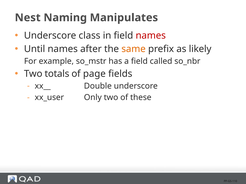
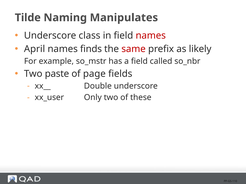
Nest: Nest -> Tilde (28, 18)
Until: Until -> April (35, 49)
after: after -> finds (91, 49)
same colour: orange -> red (134, 49)
totals: totals -> paste (57, 74)
